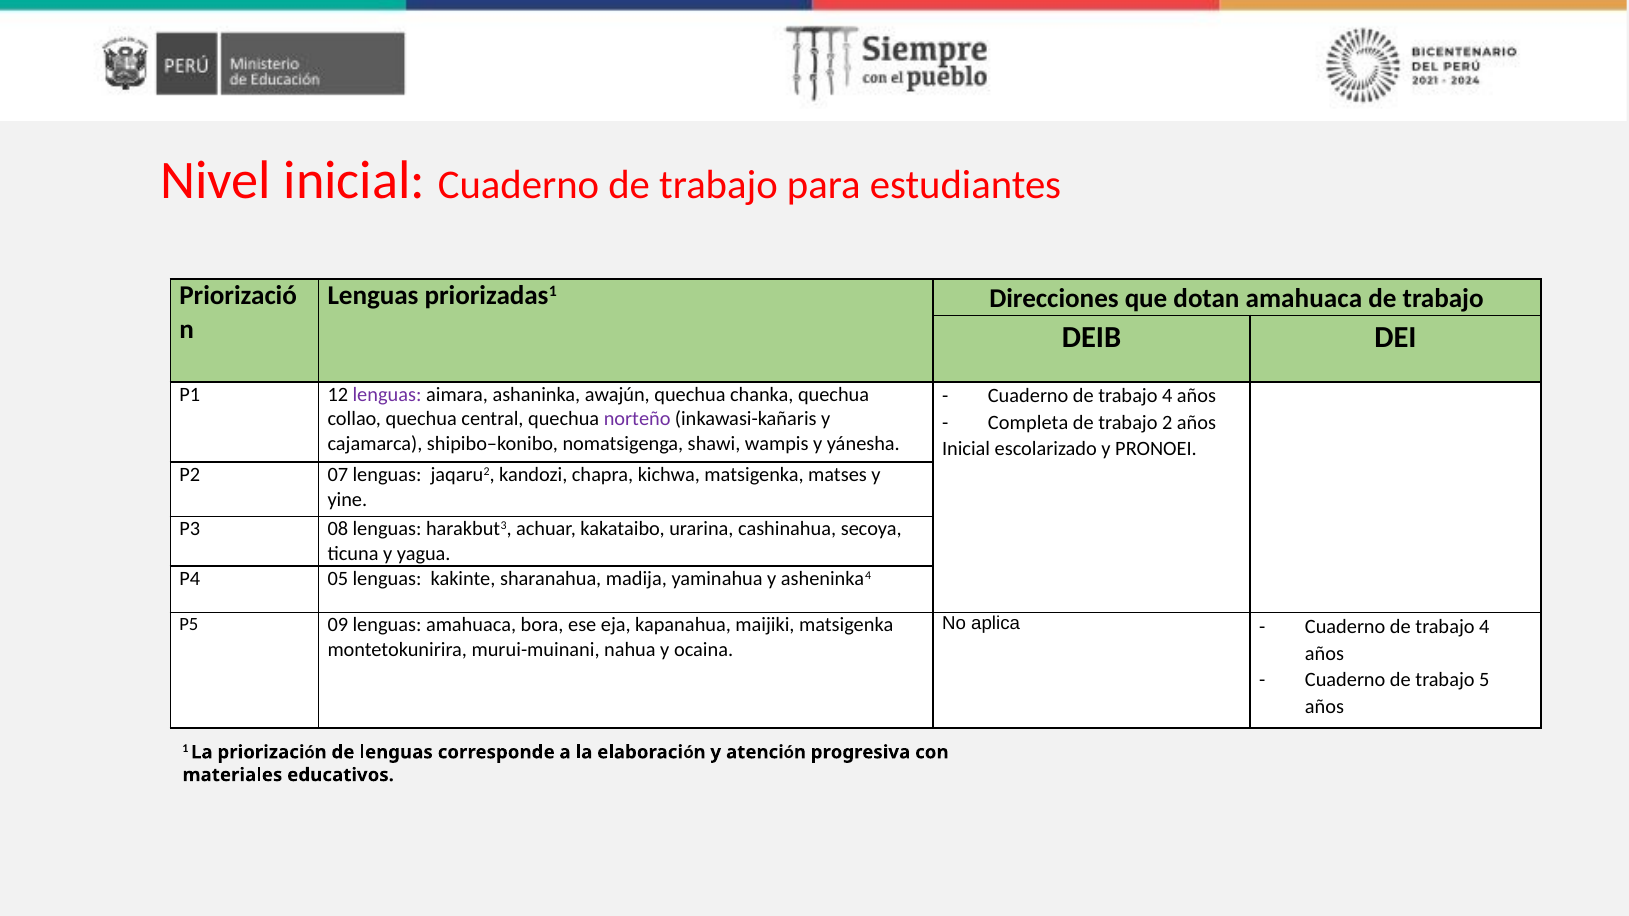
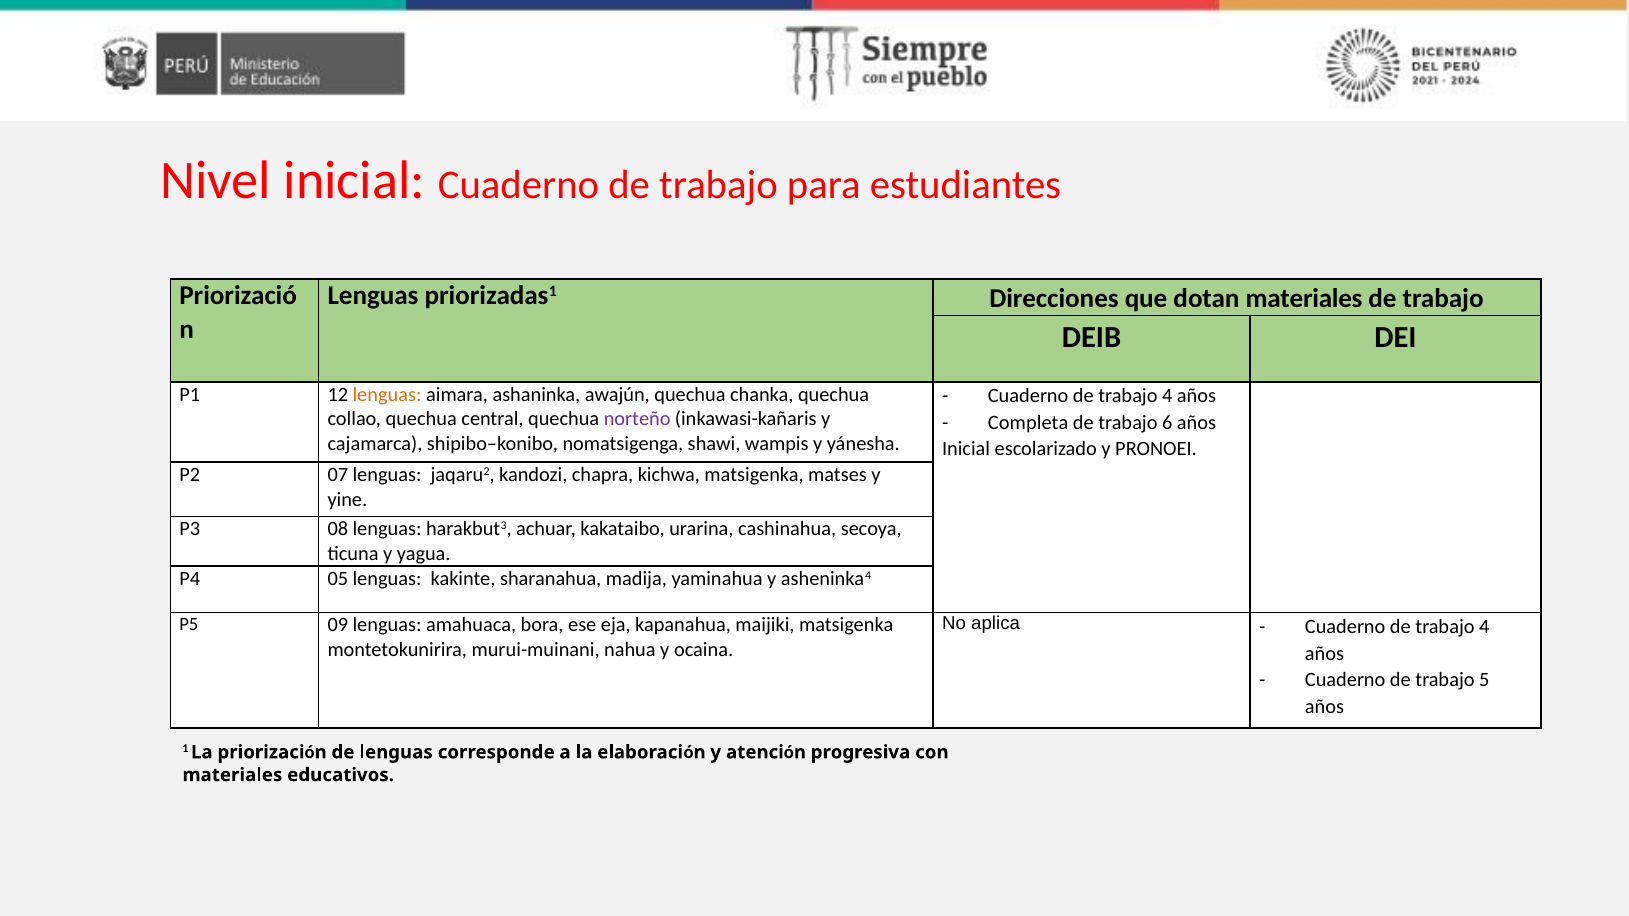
dotan amahuaca: amahuaca -> materiales (1304, 298)
lenguas colour: purple -> orange (387, 395)
2: 2 -> 6 (1167, 423)
